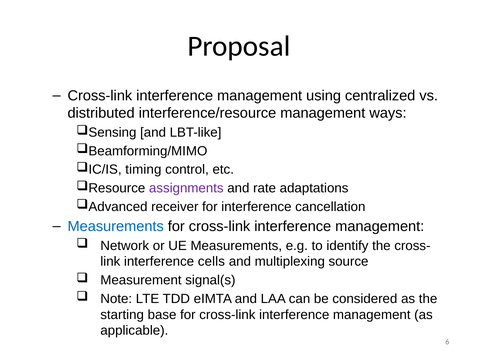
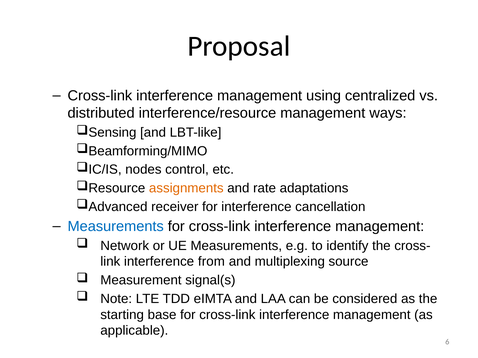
timing: timing -> nodes (143, 170)
assignments colour: purple -> orange (186, 188)
cells: cells -> from (211, 262)
